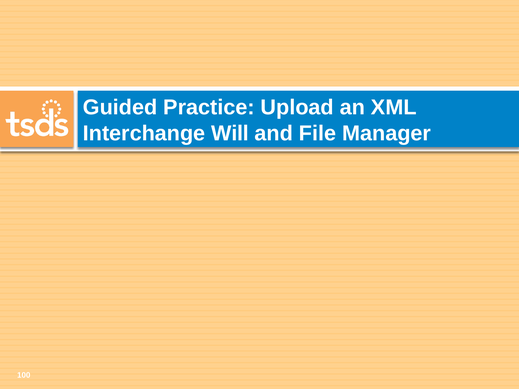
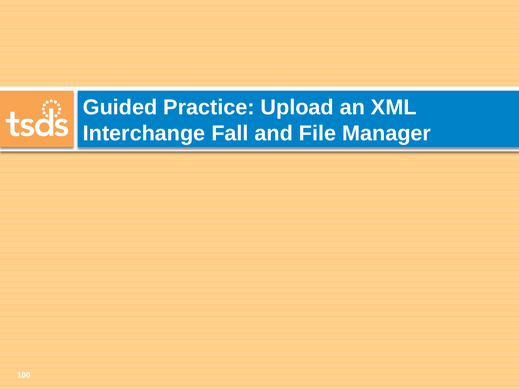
Will: Will -> Fall (230, 133)
